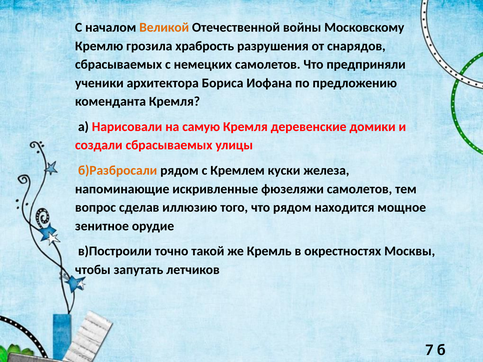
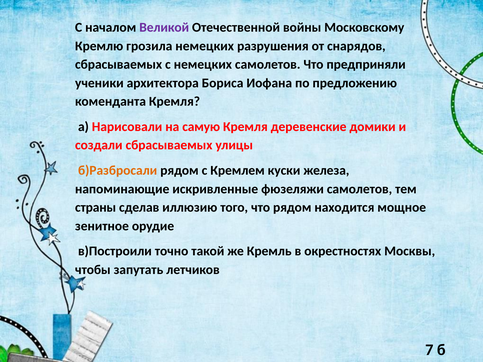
Великой colour: orange -> purple (164, 27)
грозила храбрость: храбрость -> немецких (205, 46)
вопрос: вопрос -> страны (96, 208)
